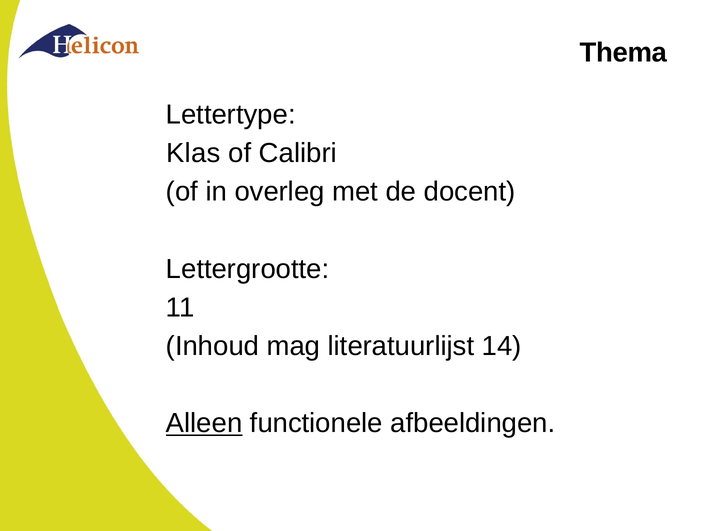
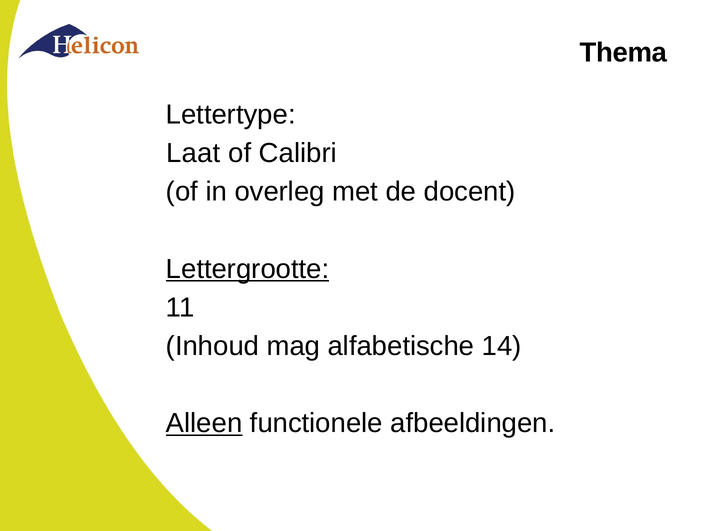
Klas: Klas -> Laat (193, 153)
Lettergrootte underline: none -> present (248, 269)
literatuurlijst: literatuurlijst -> alfabetische (401, 346)
